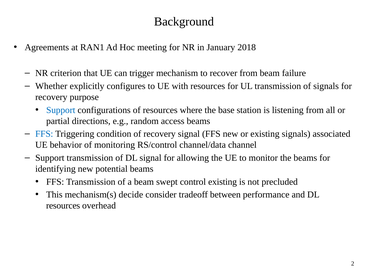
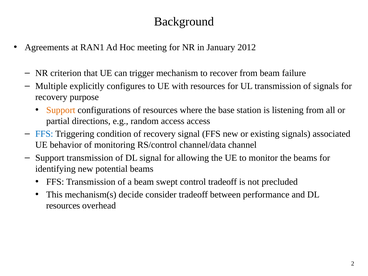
2018: 2018 -> 2012 (247, 47)
Whether: Whether -> Multiple (51, 86)
Support colour: blue -> orange (61, 110)
access beams: beams -> access (198, 121)
control existing: existing -> tradeoff (223, 182)
